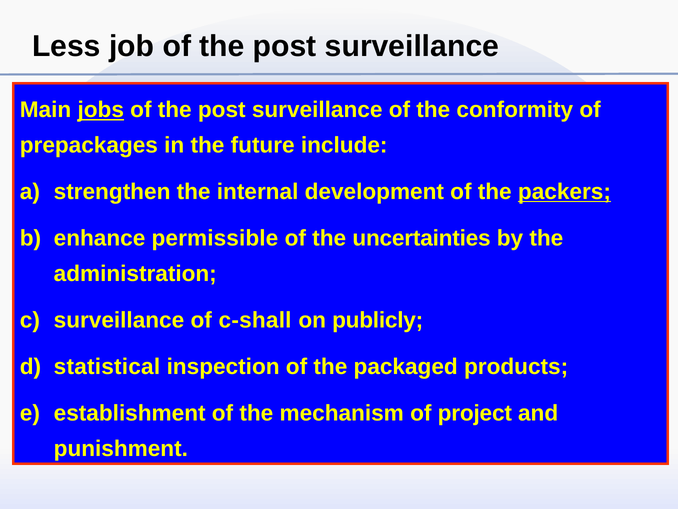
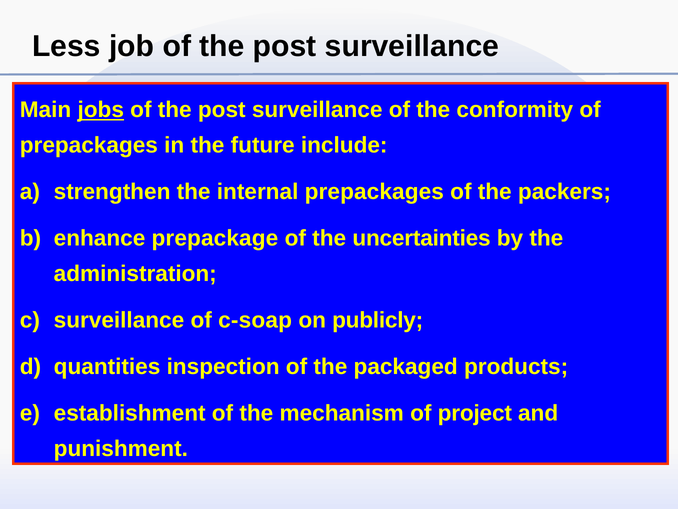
internal development: development -> prepackages (374, 192)
packers underline: present -> none (564, 192)
permissible: permissible -> prepackage (215, 238)
c-shall: c-shall -> c-soap (255, 320)
statistical: statistical -> quantities (107, 366)
